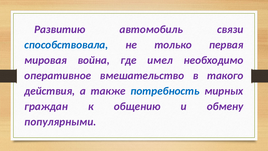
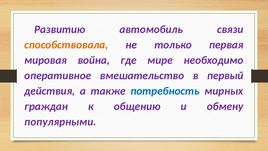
способствовала colour: blue -> orange (66, 45)
имел: имел -> мире (160, 60)
такого: такого -> первый (225, 76)
